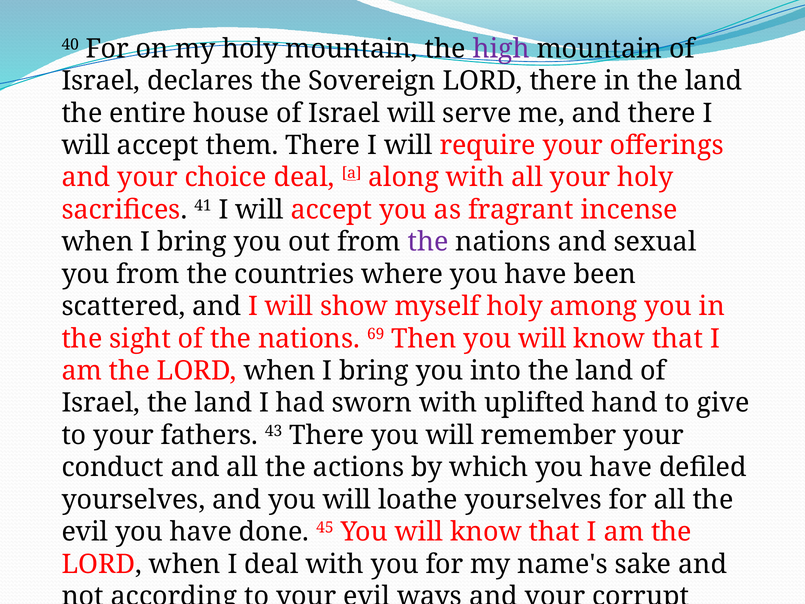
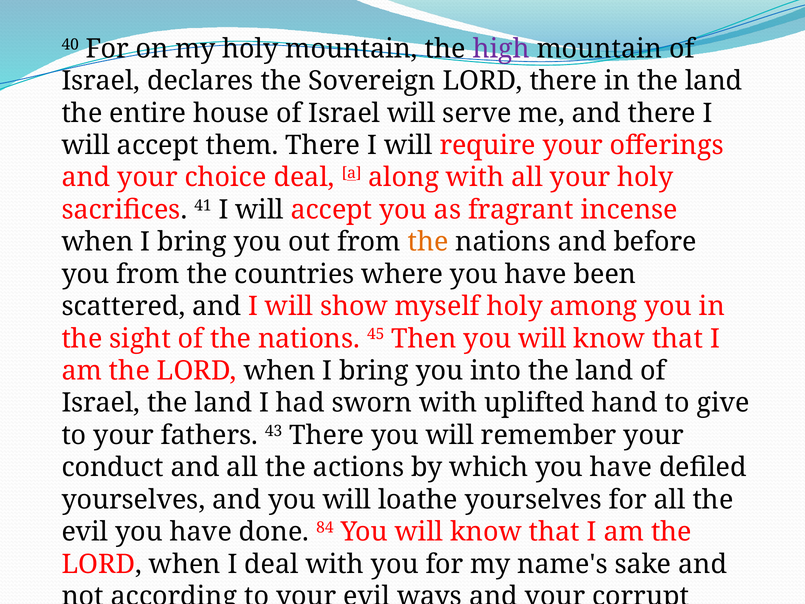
the colour: purple -> orange (428, 242)
sexual: sexual -> before (655, 242)
69: 69 -> 45 (376, 334)
45: 45 -> 84 (325, 527)
